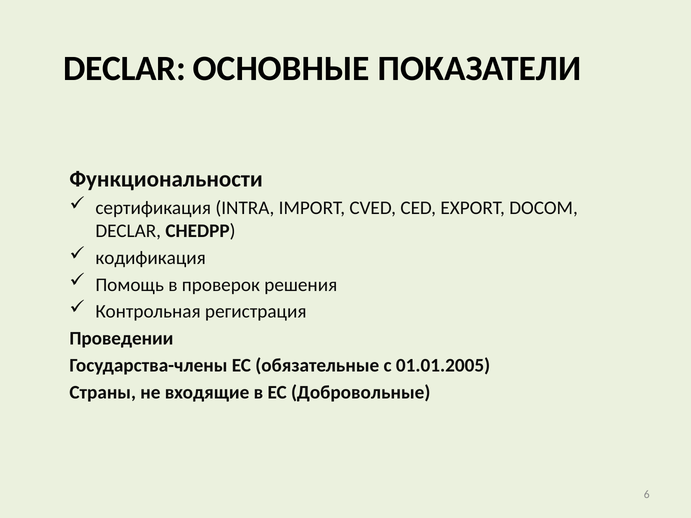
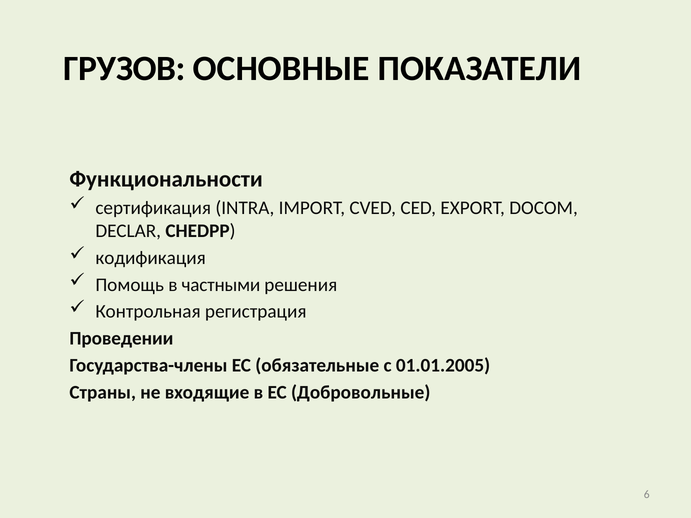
DECLAR: DECLAR -> ГРУЗОВ (125, 69)
проверок: проверок -> частными (221, 285)
